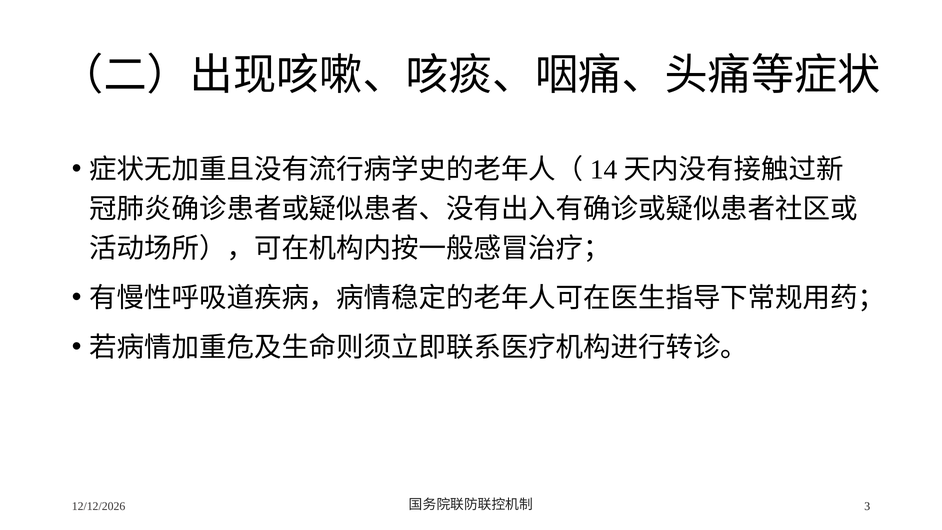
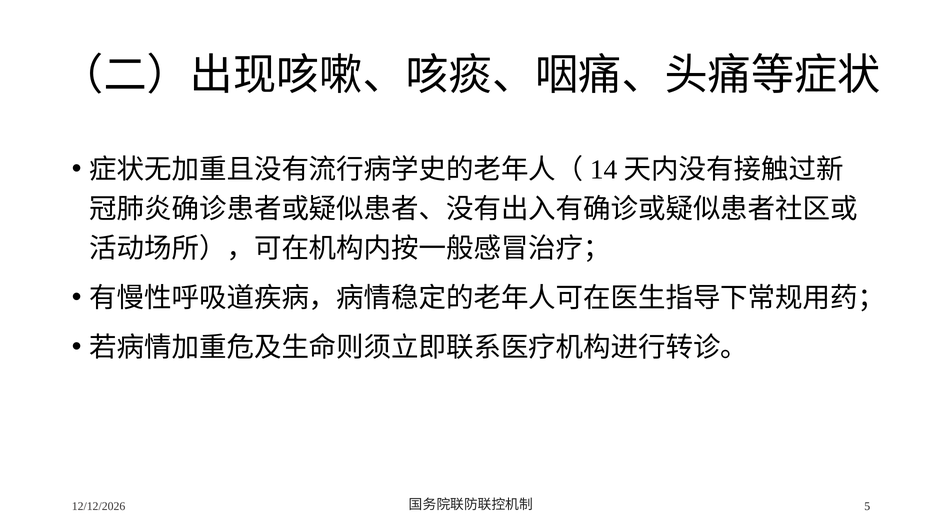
3: 3 -> 5 (867, 506)
